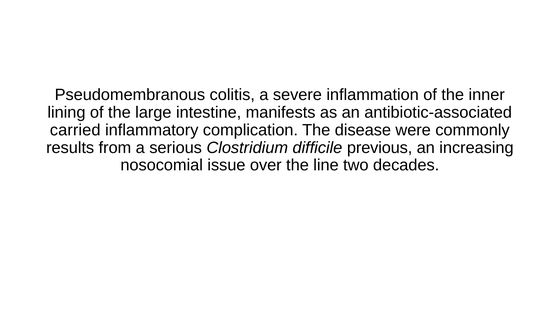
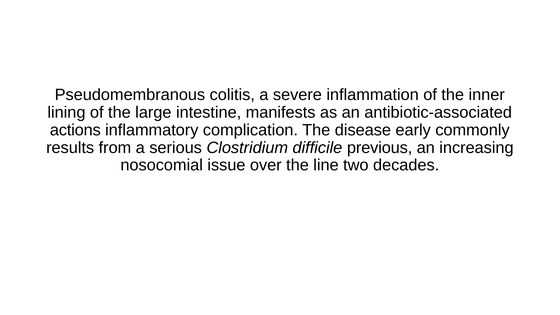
carried: carried -> actions (75, 130)
were: were -> early (413, 130)
